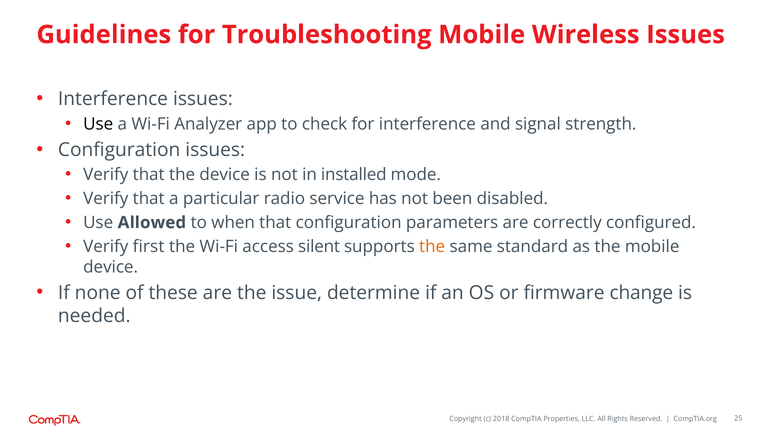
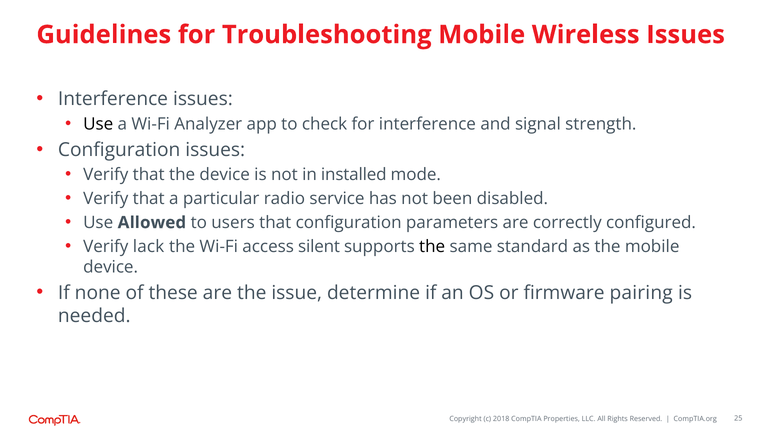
when: when -> users (233, 223)
first: first -> lack (149, 246)
the colour: orange -> black (432, 246)
change: change -> pairing (641, 293)
